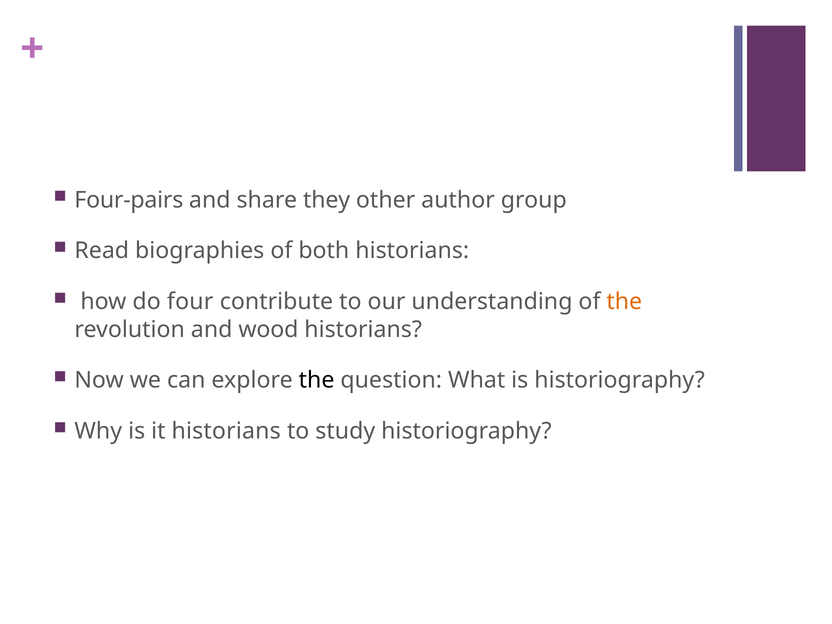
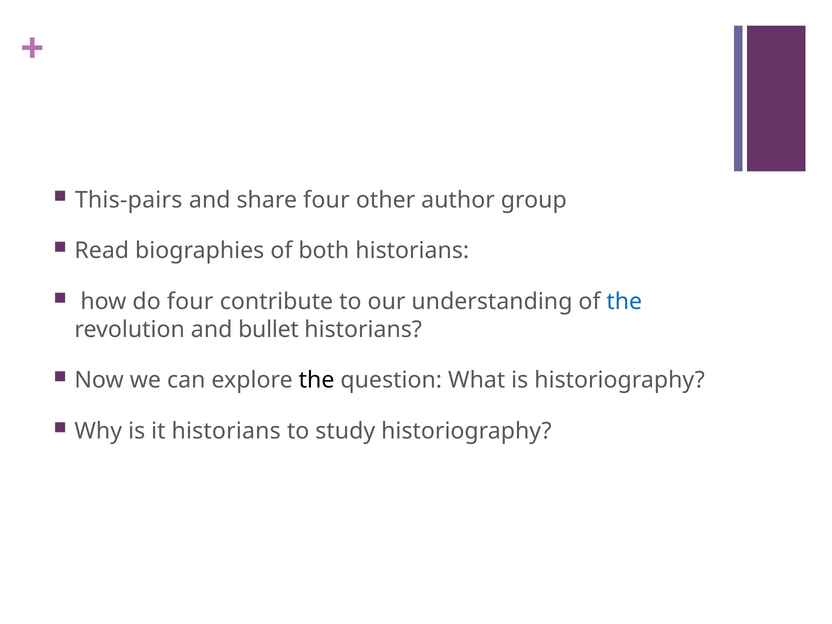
Four-pairs: Four-pairs -> This-pairs (129, 200)
share they: they -> four (326, 200)
the colour: orange -> blue (624, 302)
wood: wood -> bullet (268, 329)
